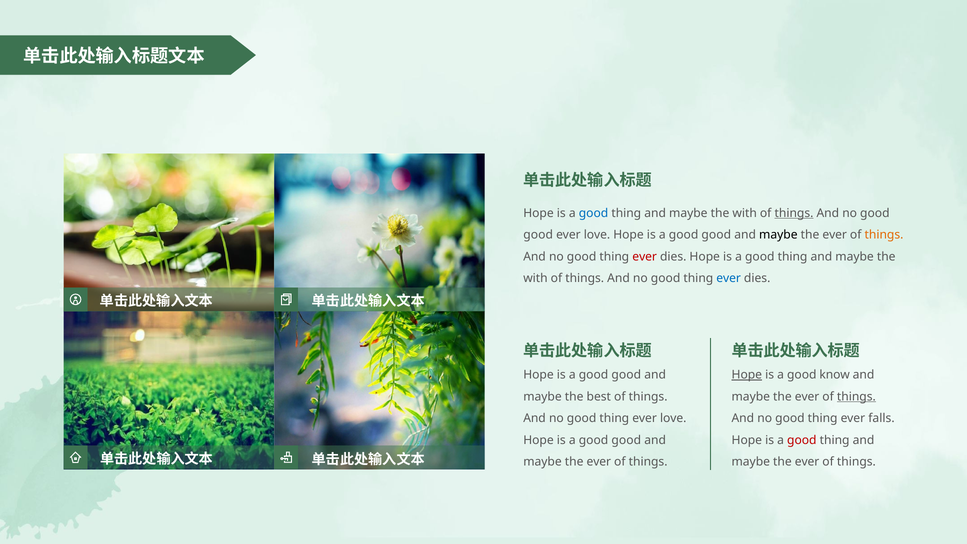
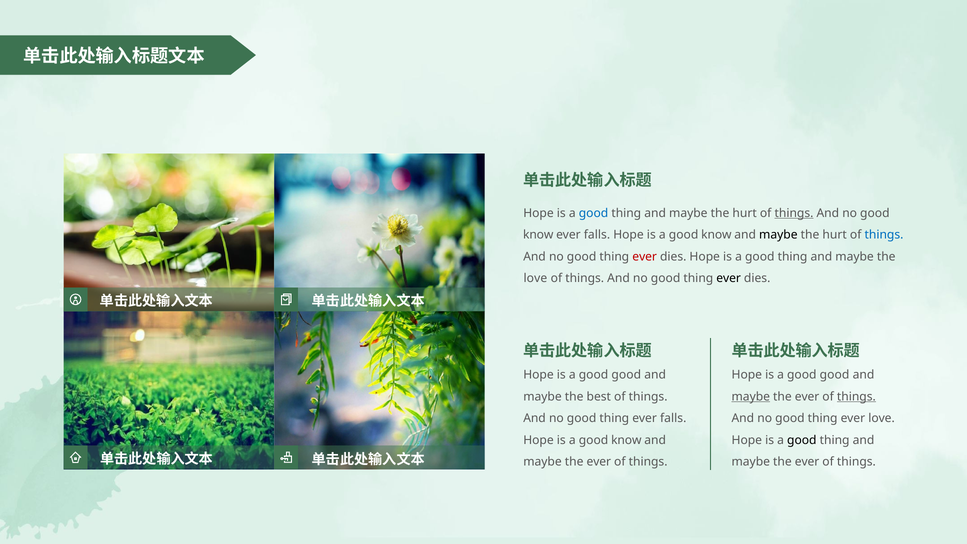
with: with -> hurt (745, 213)
good: good -> know (538, 235)
love: love -> falls (597, 235)
good: good -> know (716, 235)
ever: ever -> hurt (835, 235)
things colour: orange -> blue (884, 235)
with: with -> love (535, 278)
ever colour: blue -> black (729, 278)
Hope underline: present -> none (747, 375)
know: know -> good (835, 375)
maybe underline: none -> present (751, 397)
thing ever love: love -> falls (673, 418)
ever falls: falls -> love (882, 418)
good: good -> know (626, 440)
good colour: red -> black (802, 440)
